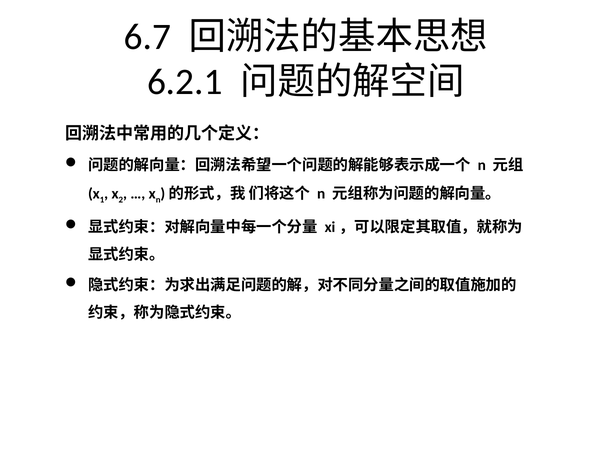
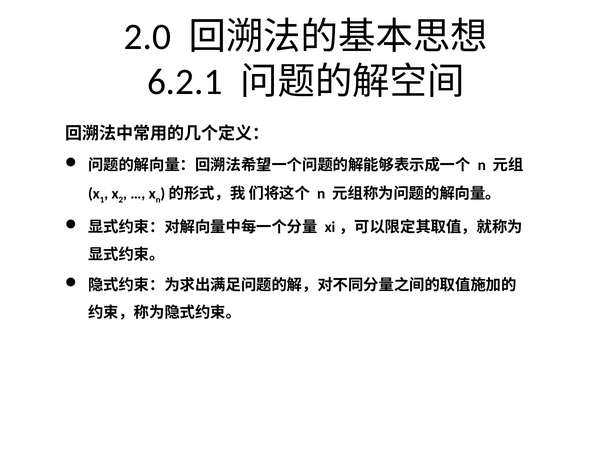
6.7: 6.7 -> 2.0 (147, 37)
